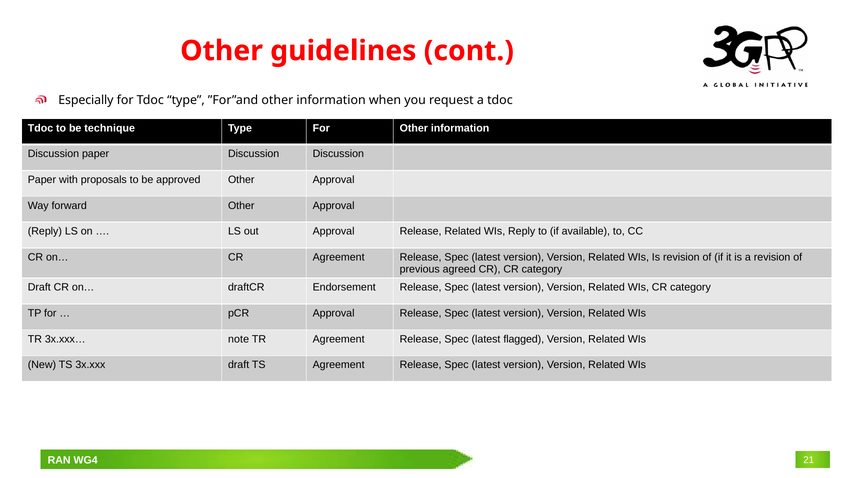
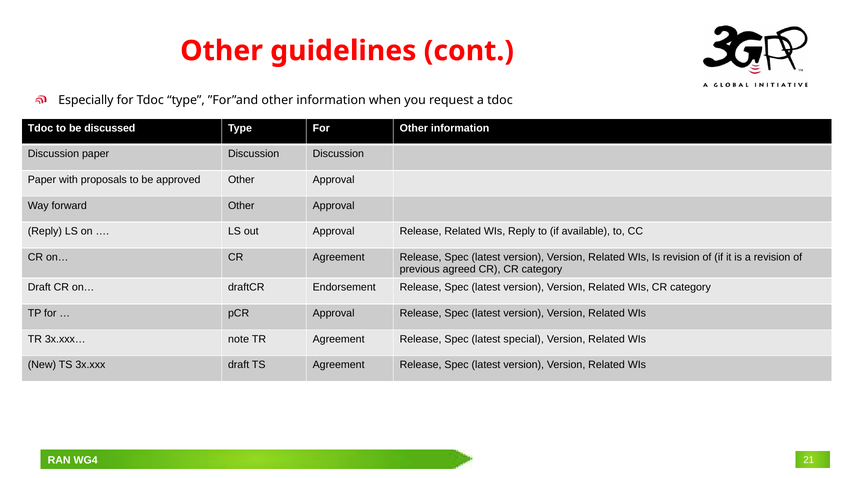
technique: technique -> discussed (110, 128)
flagged: flagged -> special (524, 339)
